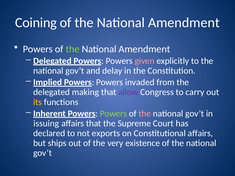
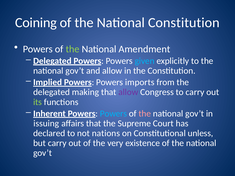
Amendment: Amendment -> Constitution (184, 23)
given colour: pink -> light blue (145, 61)
and delay: delay -> allow (112, 71)
invaded: invaded -> imports (140, 82)
its colour: yellow -> light green (38, 102)
Powers colour: light green -> light blue (113, 114)
exports: exports -> nations (106, 133)
Constitutional affairs: affairs -> unless (200, 133)
but ships: ships -> carry (57, 143)
